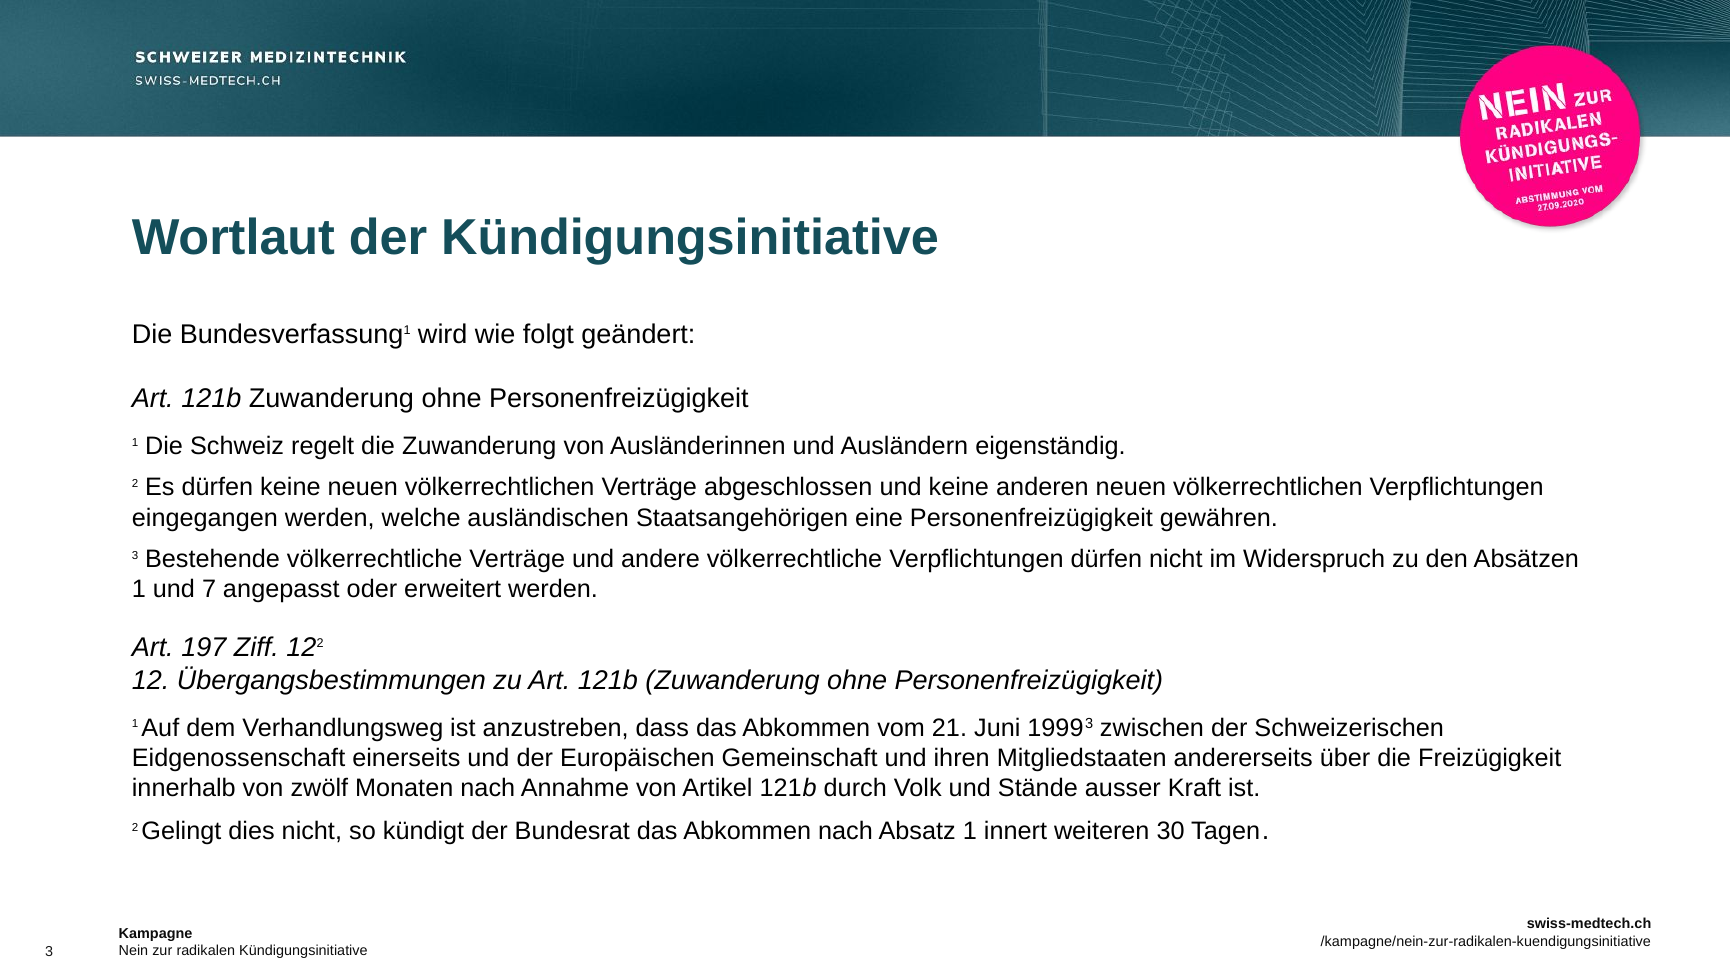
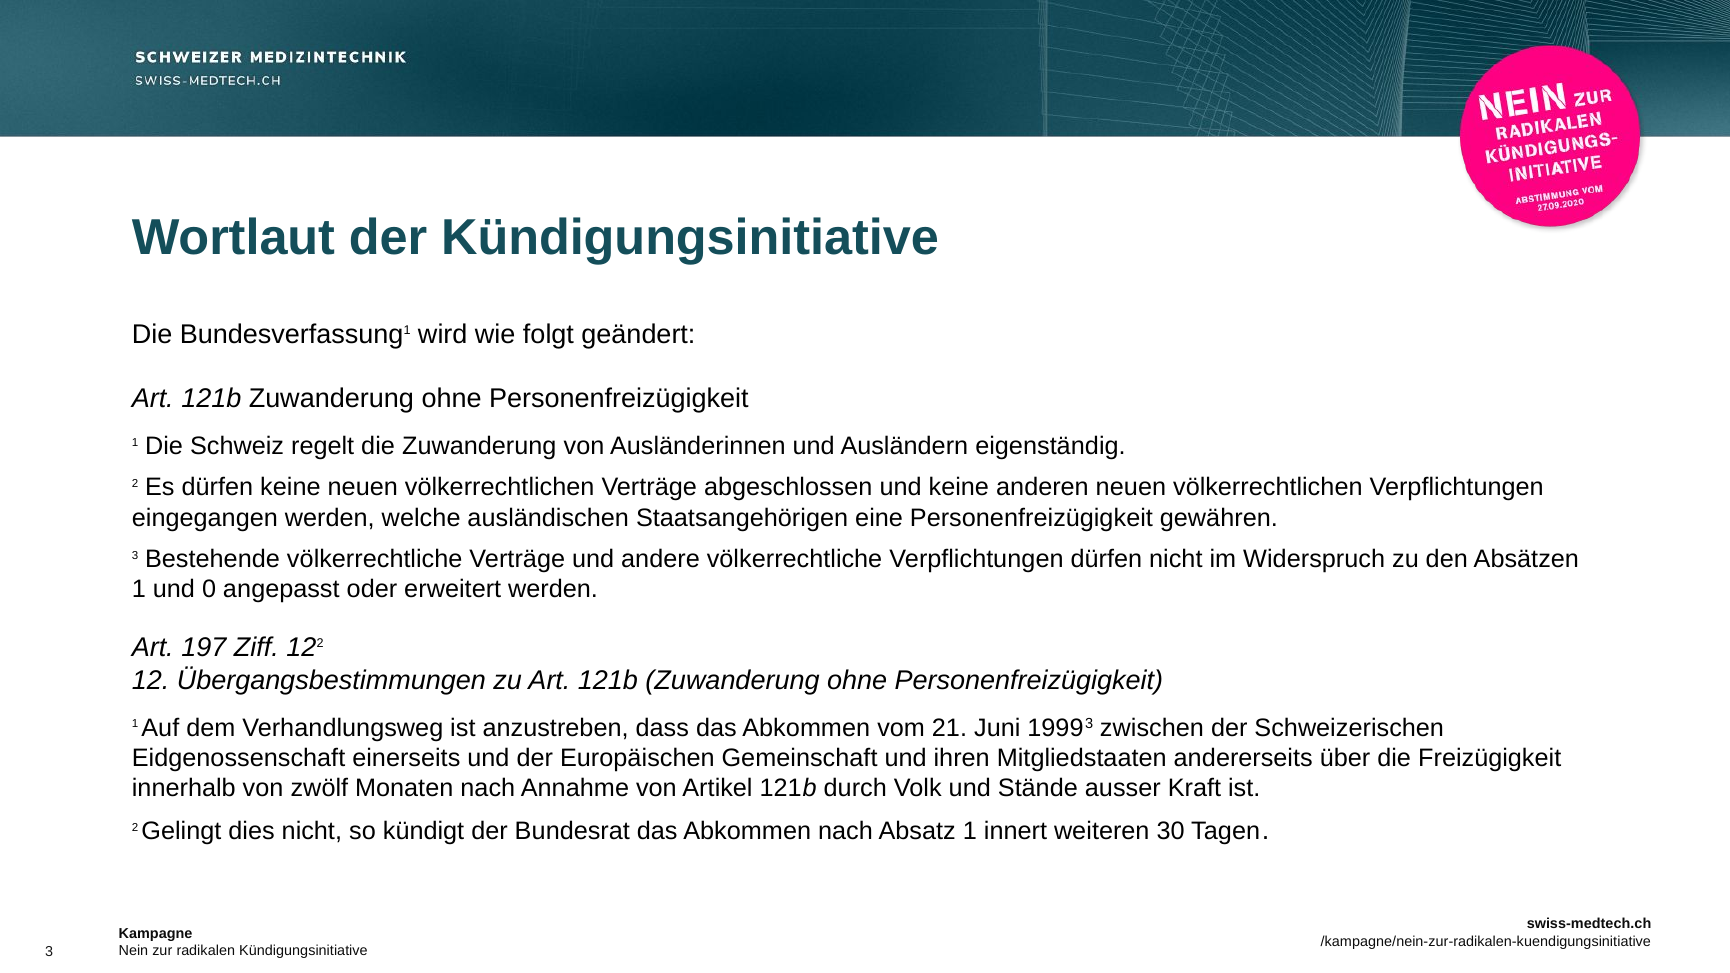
7: 7 -> 0 (209, 589)
